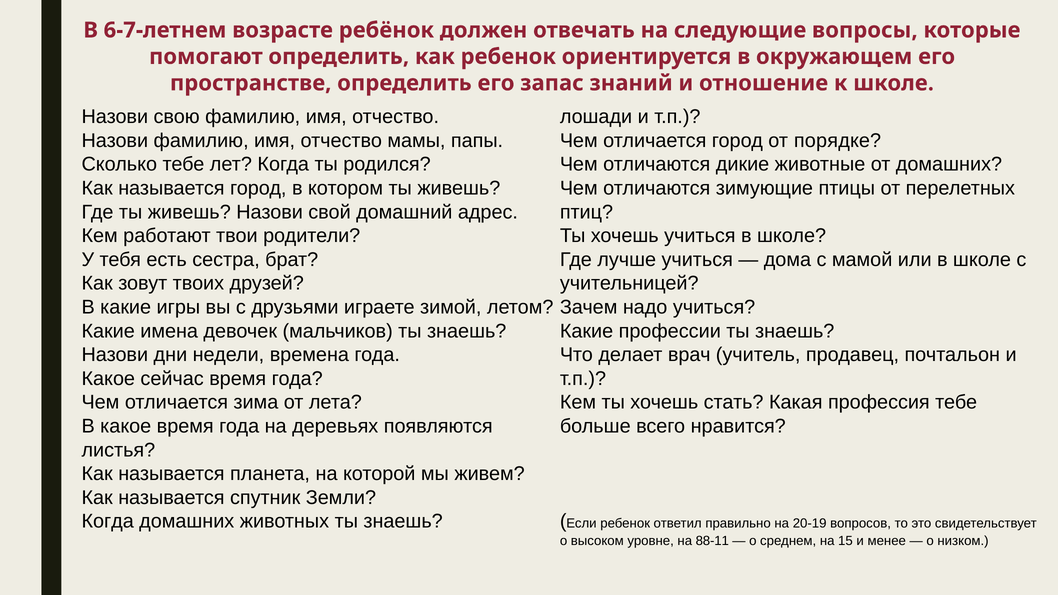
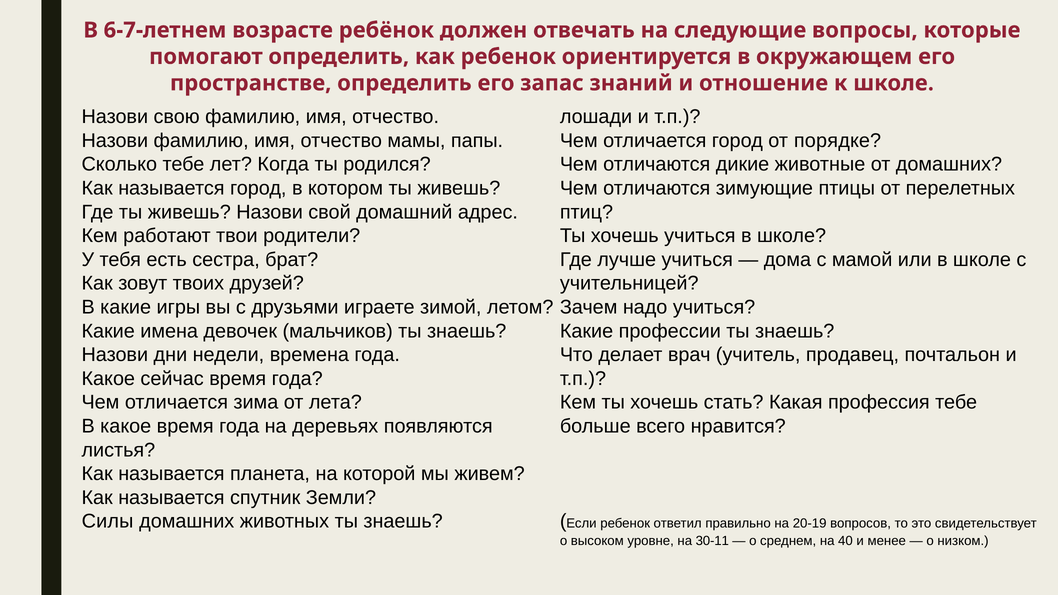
Когда: Когда -> Силы (108, 522)
88-11: 88-11 -> 30-11 (712, 541)
15: 15 -> 40 (845, 541)
